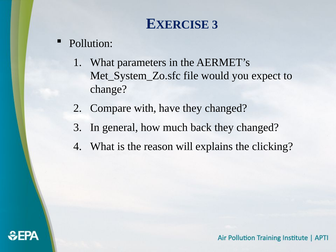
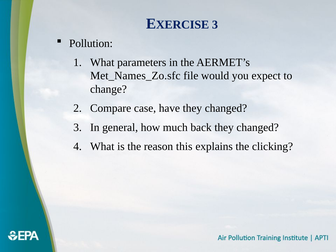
Met_System_Zo.sfc: Met_System_Zo.sfc -> Met_Names_Zo.sfc (135, 76)
with: with -> case (145, 108)
will: will -> this (184, 146)
